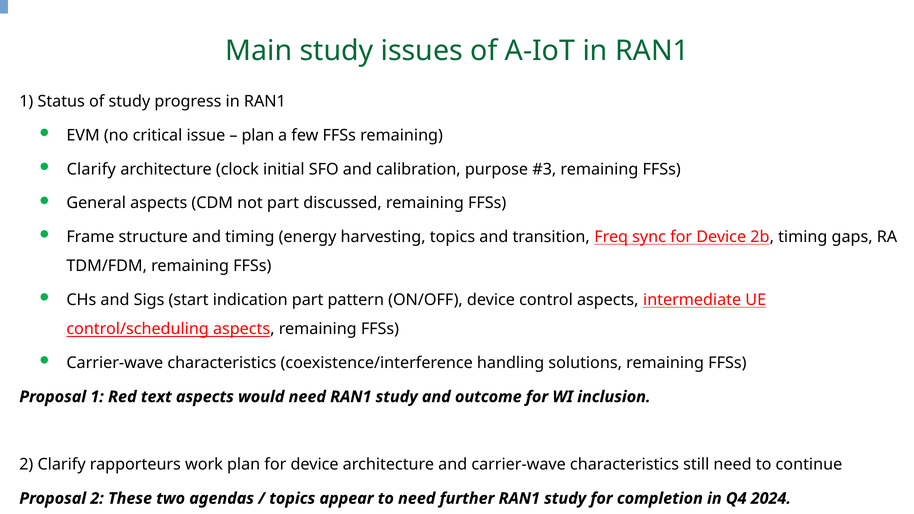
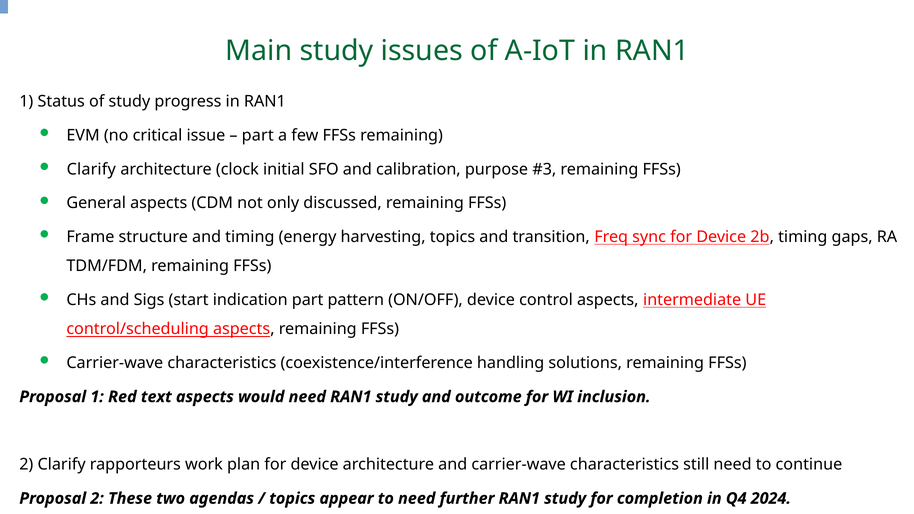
plan: plan -> part (258, 135)
not part: part -> only (283, 203)
